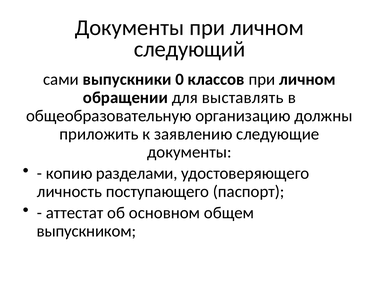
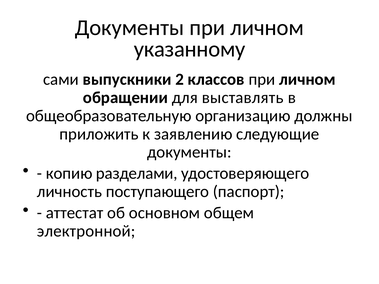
следующий: следующий -> указанному (190, 49)
0: 0 -> 2 (180, 80)
выпускником: выпускником -> электронной (86, 231)
